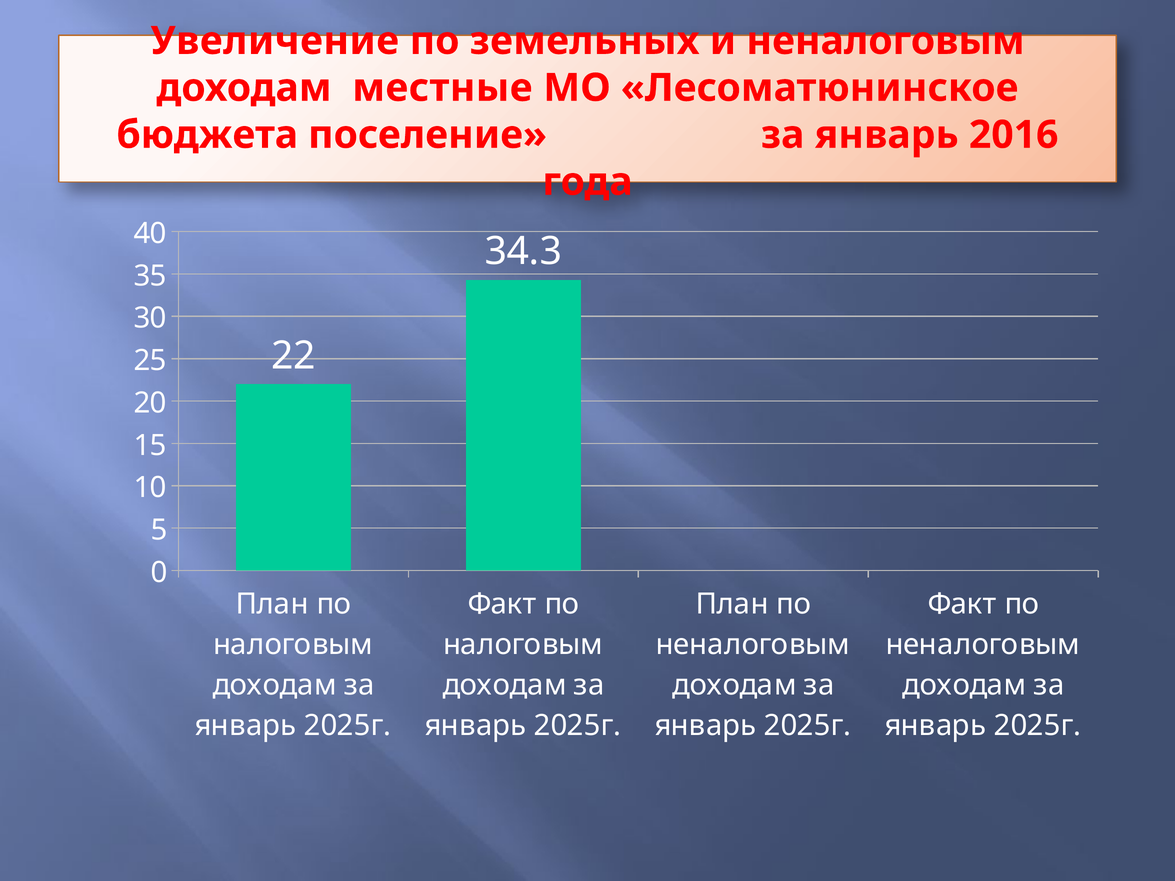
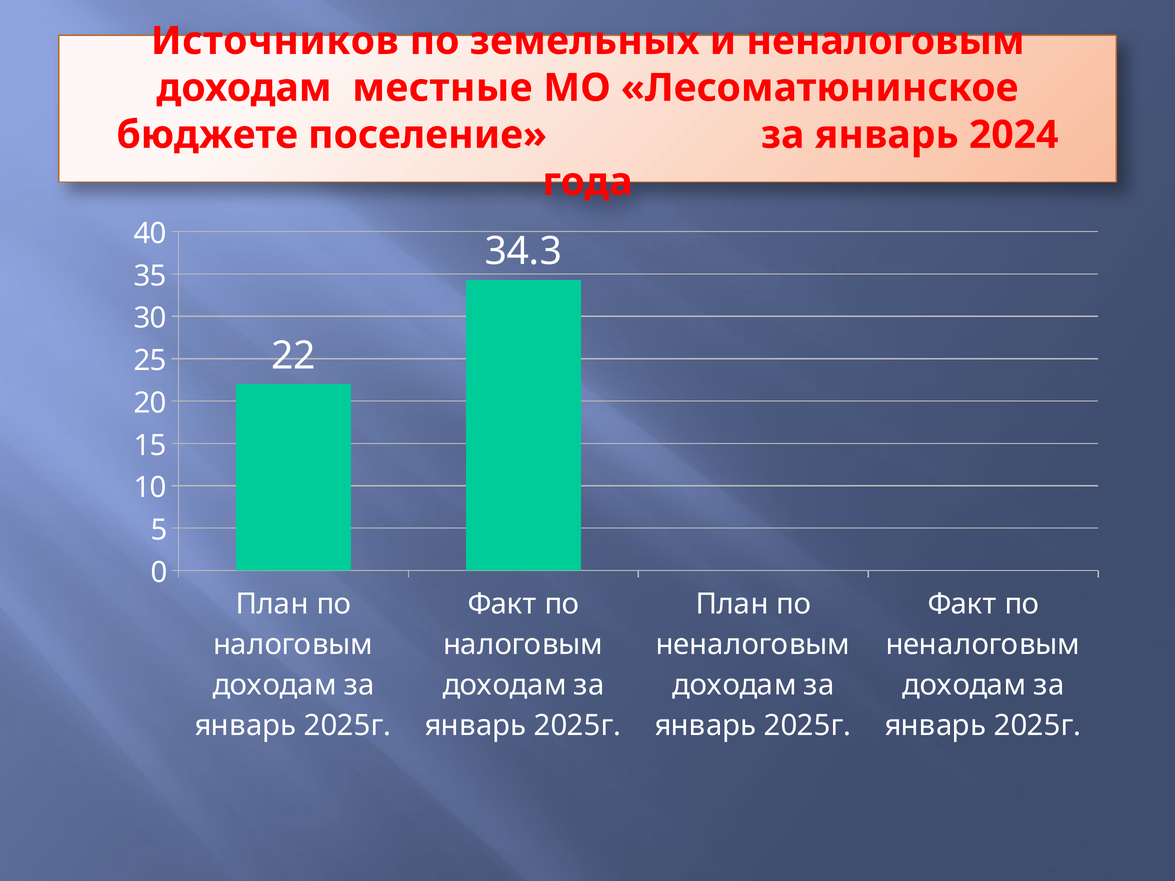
Увеличение: Увеличение -> Источников (275, 41)
бюджета: бюджета -> бюджете (207, 135)
2016: 2016 -> 2024 (1014, 135)
